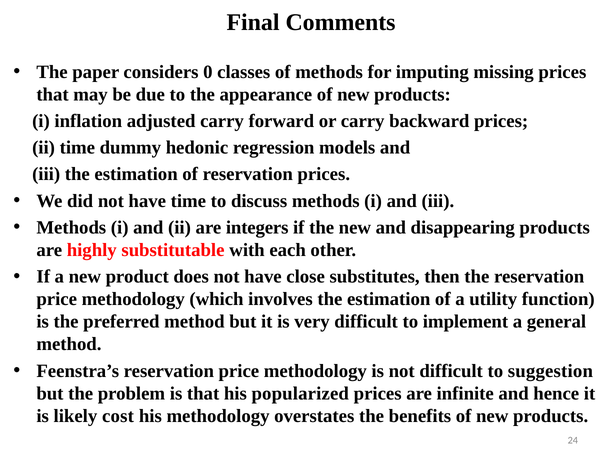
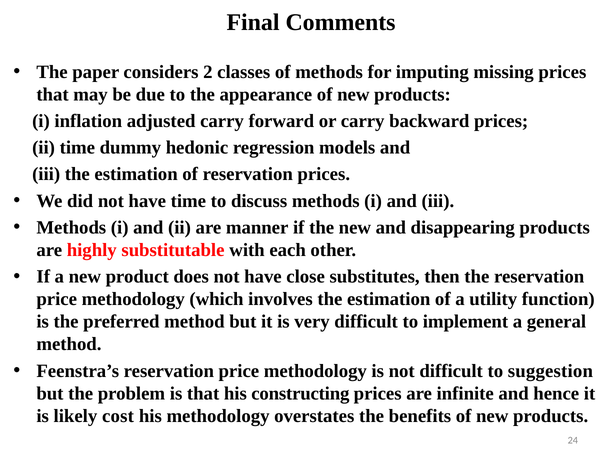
0: 0 -> 2 (208, 72)
integers: integers -> manner (257, 228)
popularized: popularized -> constructing (300, 394)
